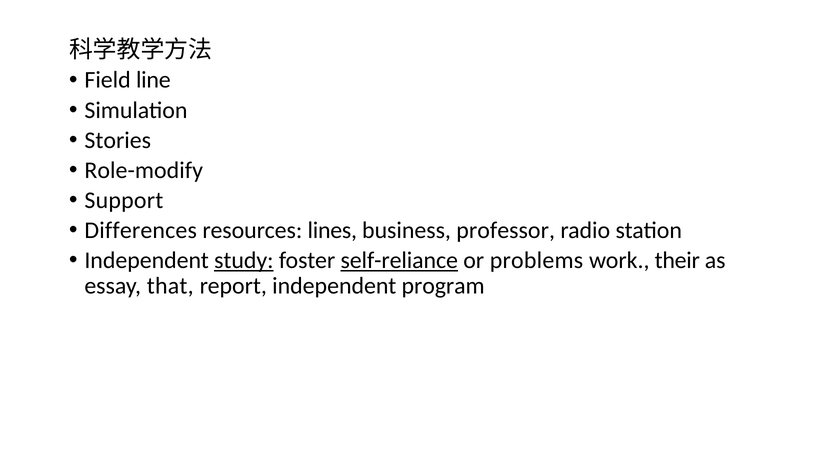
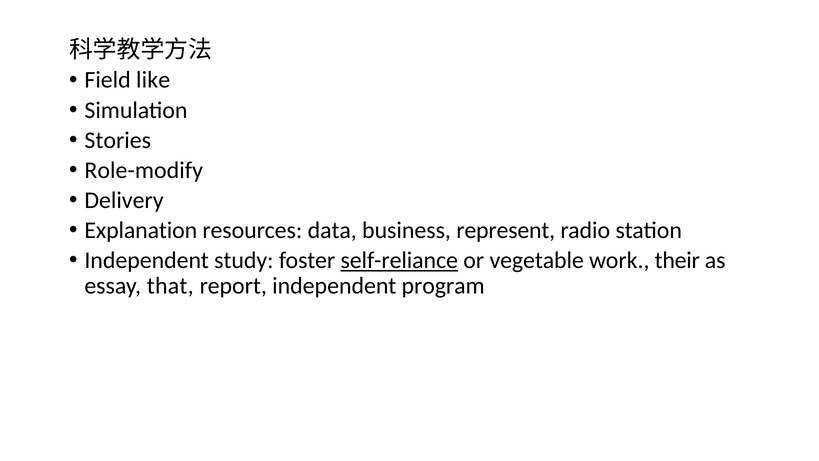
line: line -> like (153, 80)
Support: Support -> Delivery (124, 200)
Differences: Differences -> Explanation (141, 230)
lines: lines -> data (332, 230)
professor: professor -> represent (506, 230)
study underline: present -> none (244, 260)
problems: problems -> vegetable (537, 260)
